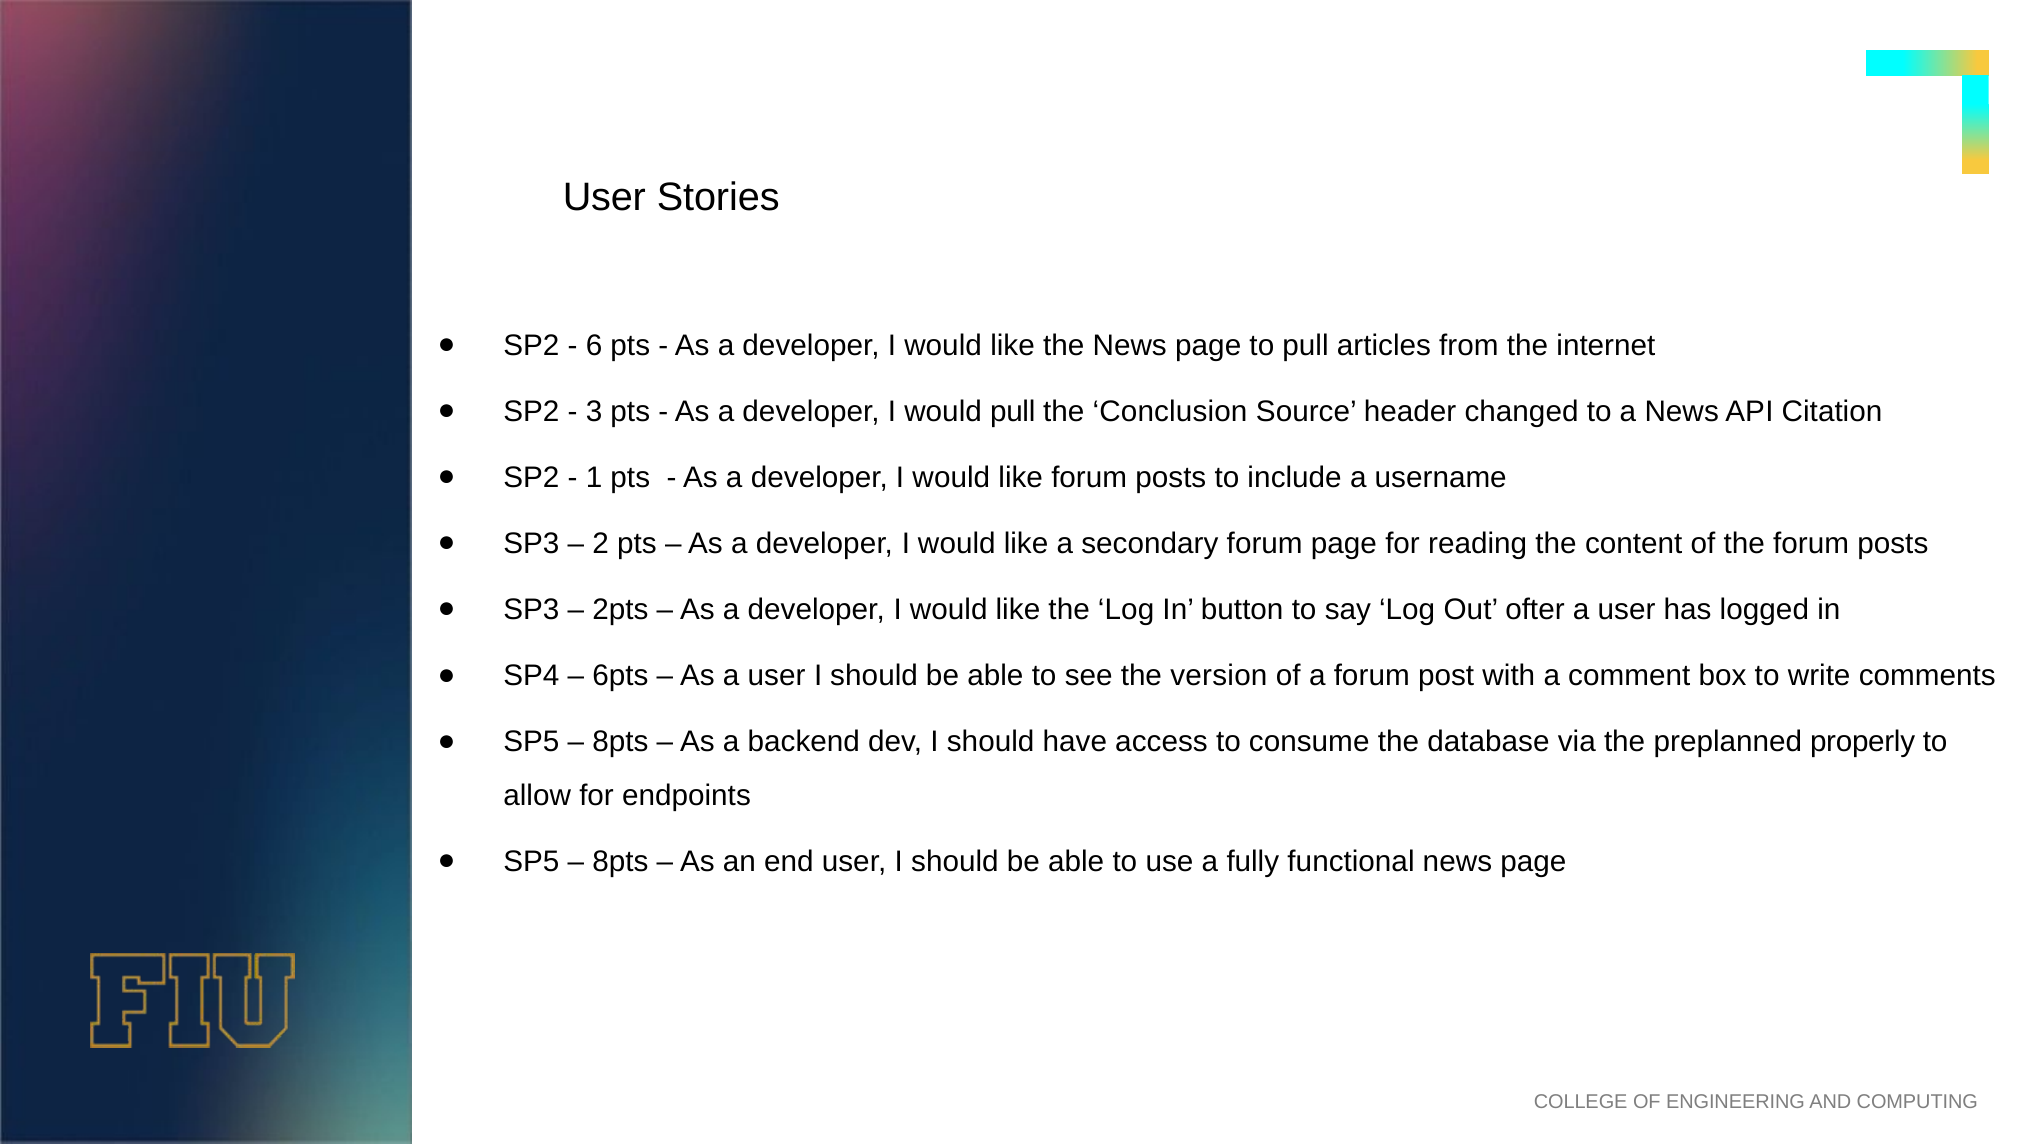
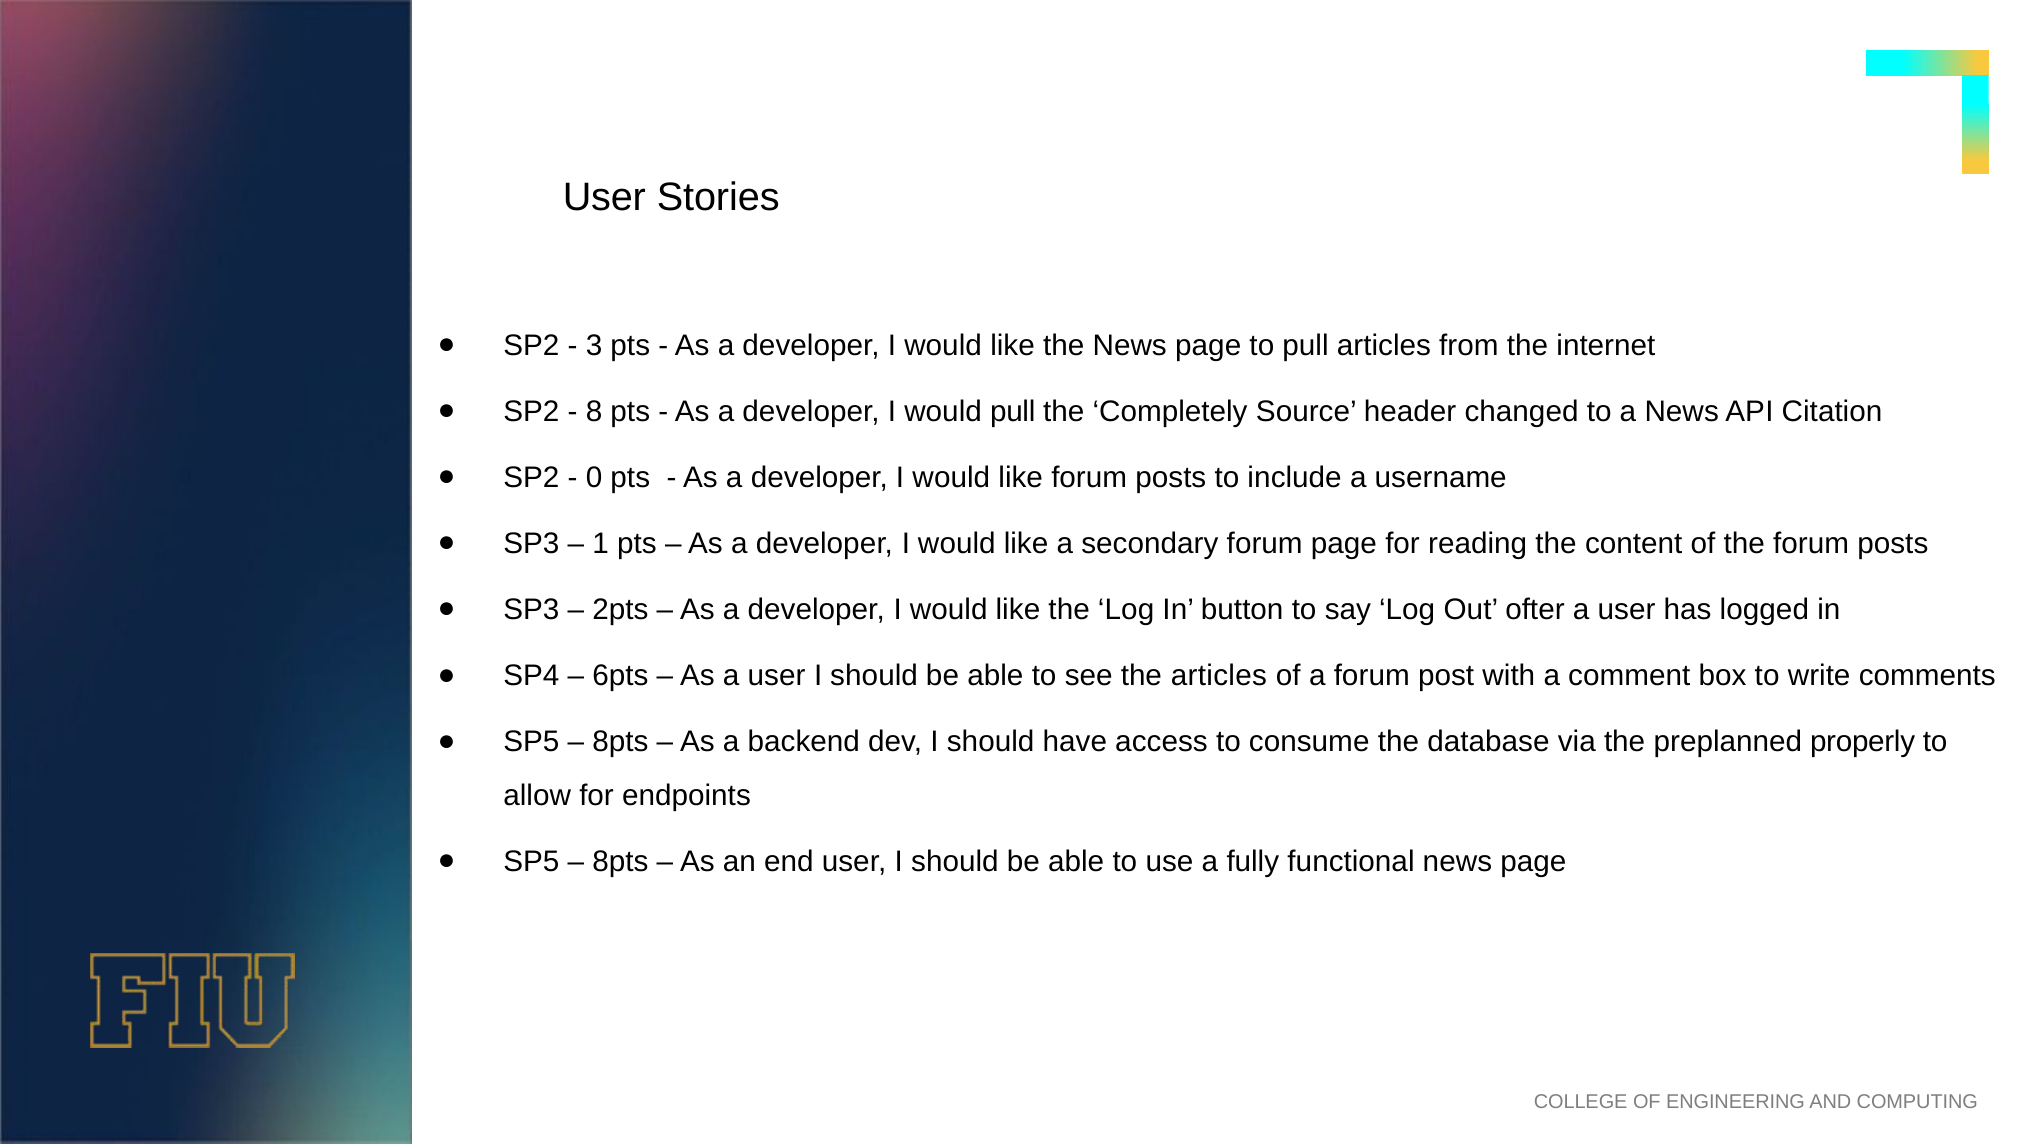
6: 6 -> 3 (594, 345)
3: 3 -> 8 (594, 411)
Conclusion: Conclusion -> Completely (1170, 411)
1: 1 -> 0 (594, 478)
2: 2 -> 1 (601, 544)
the version: version -> articles (1219, 676)
